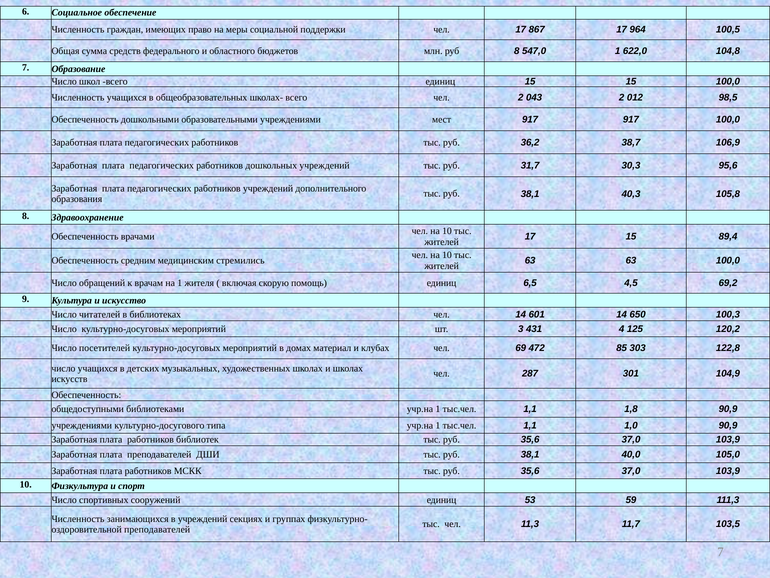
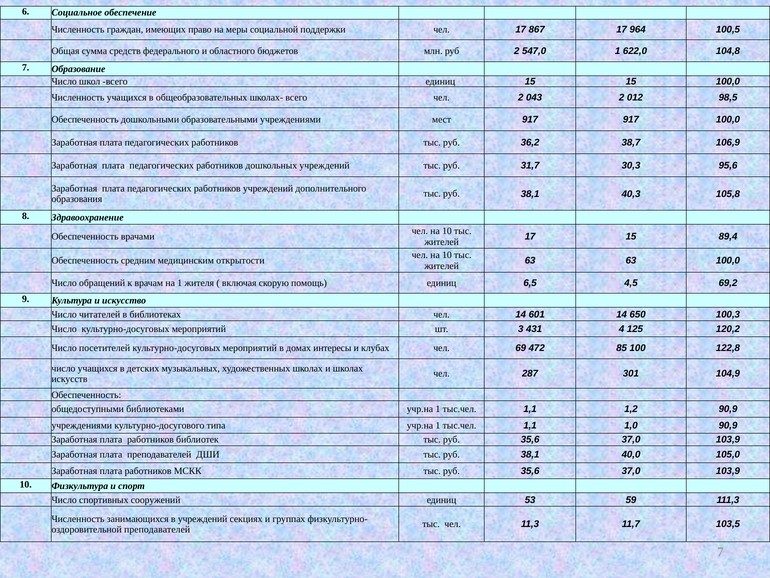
руб 8: 8 -> 2 (517, 51)
стремились: стремились -> открытости (240, 260)
материал: материал -> интересы (332, 348)
303: 303 -> 100 (638, 348)
1,8: 1,8 -> 1,2 (631, 409)
